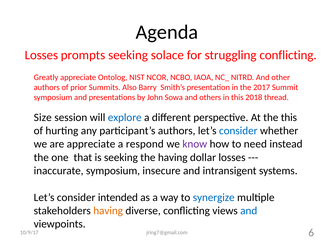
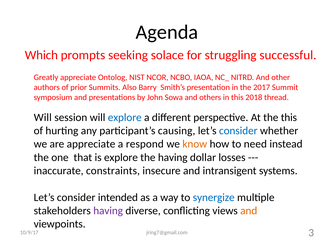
Losses: Losses -> Which (41, 55)
struggling conflicting: conflicting -> successful (288, 55)
Size: Size -> Will (43, 118)
participant’s authors: authors -> causing (177, 131)
know colour: purple -> orange (195, 144)
is seeking: seeking -> explore (121, 158)
inaccurate symposium: symposium -> constraints (113, 171)
having colour: orange -> purple (108, 211)
and colour: blue -> orange (249, 211)
6: 6 -> 3 (311, 233)
